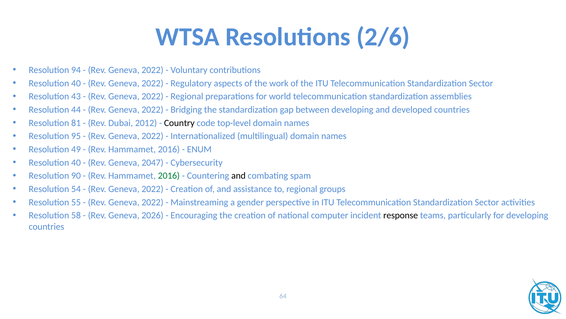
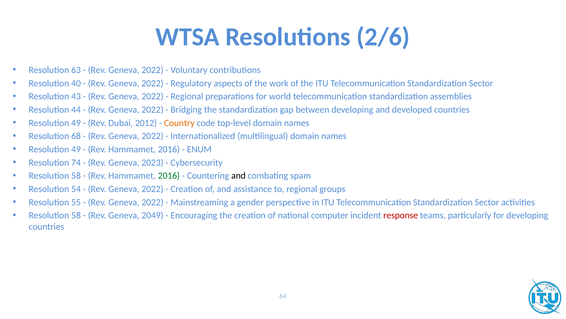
94: 94 -> 63 (76, 70)
81: 81 -> 49 (76, 123)
Country colour: black -> orange (179, 123)
95: 95 -> 68 (76, 136)
40: 40 -> 74 (76, 162)
2047: 2047 -> 2023 (153, 162)
90: 90 -> 58 (76, 175)
2026: 2026 -> 2049 (153, 215)
response colour: black -> red (401, 215)
